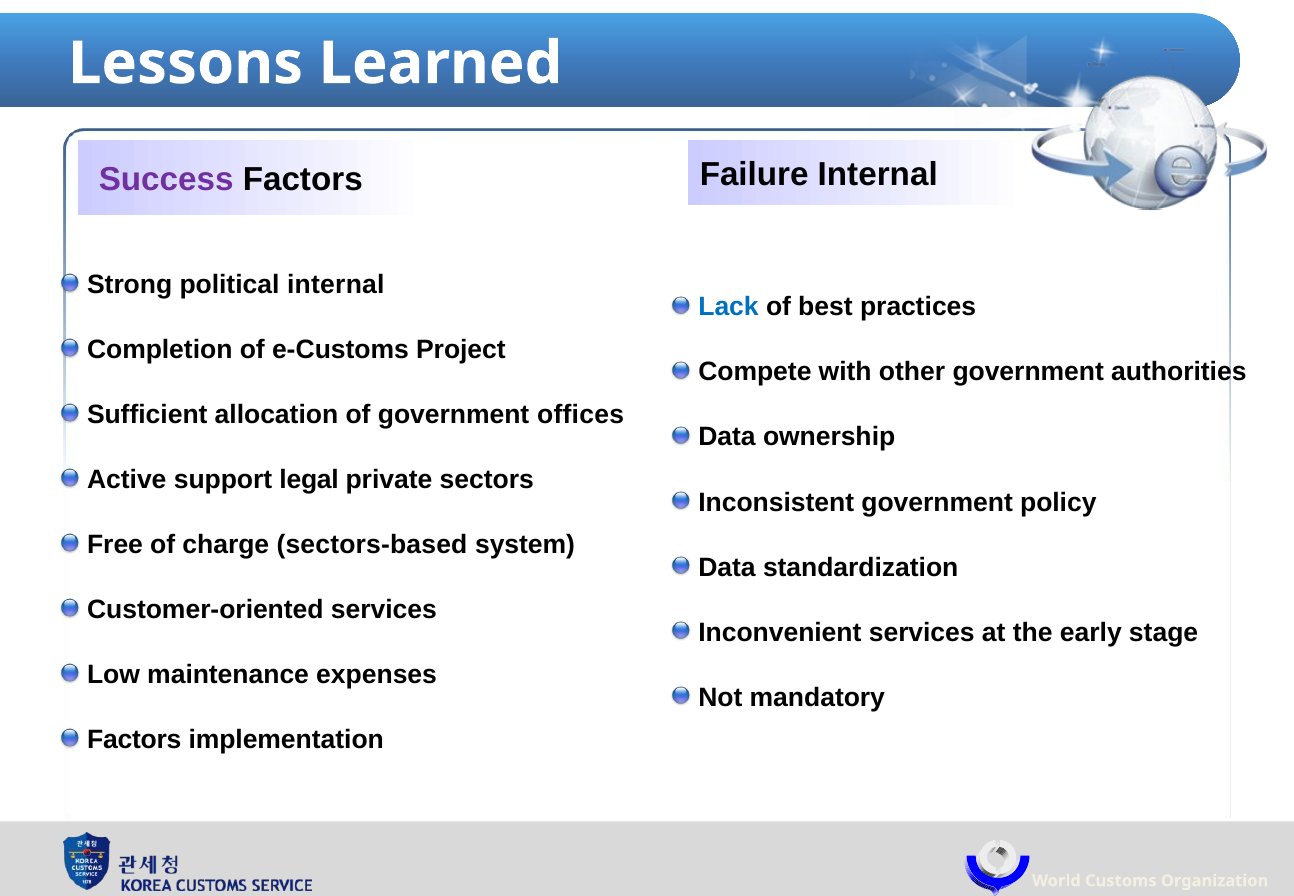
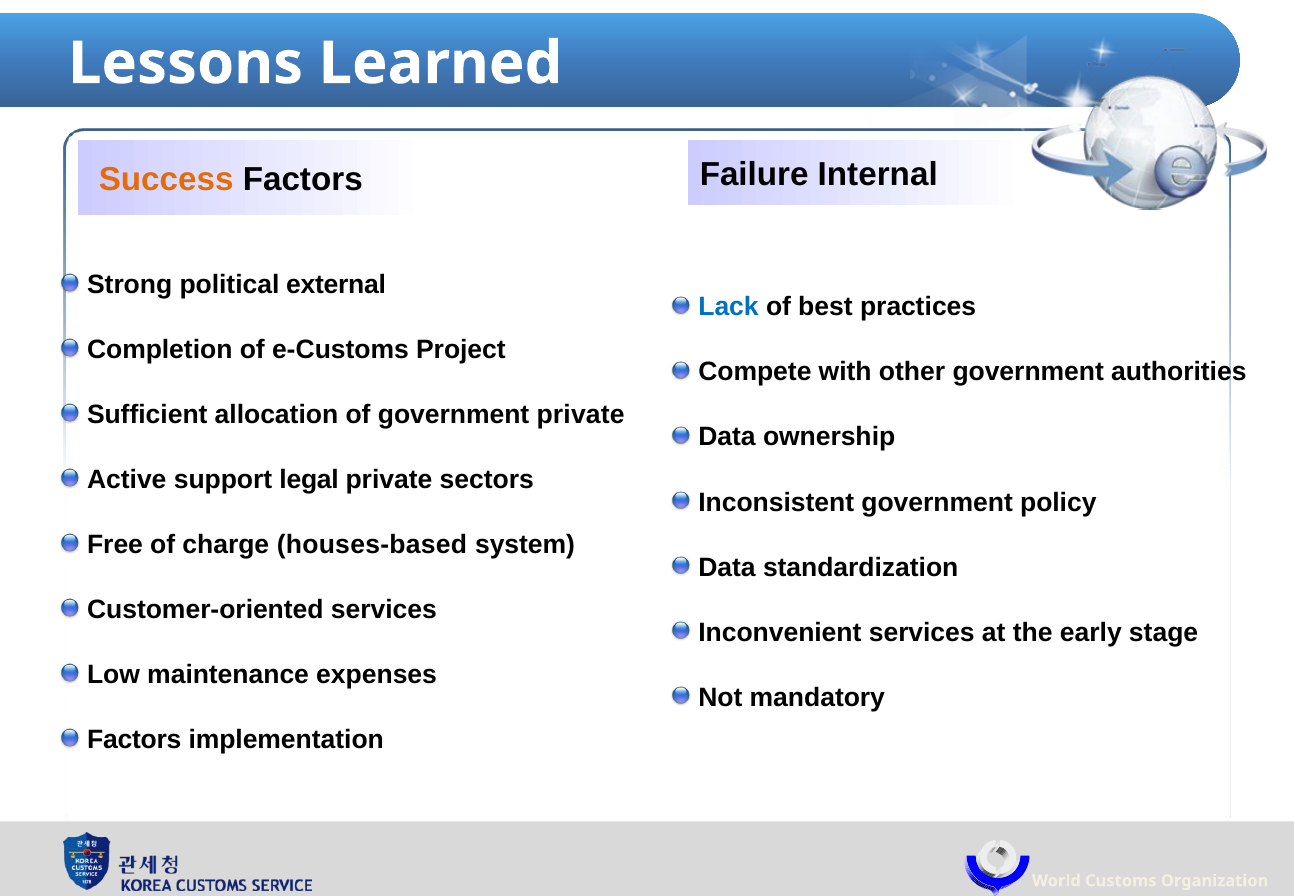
Success colour: purple -> orange (166, 180)
political internal: internal -> external (336, 285)
government offices: offices -> private (581, 415)
sectors-based: sectors-based -> houses-based (372, 545)
